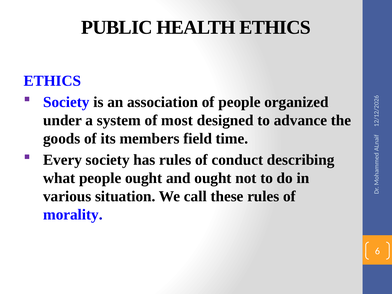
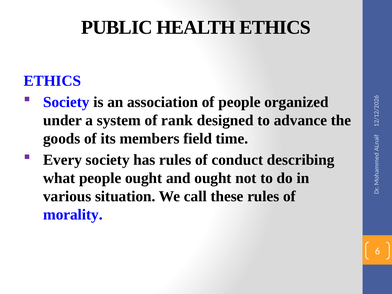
most: most -> rank (177, 120)
